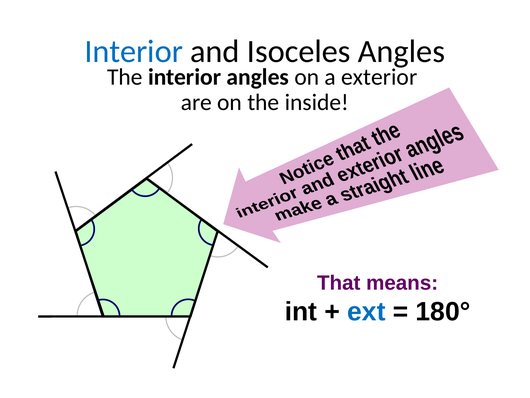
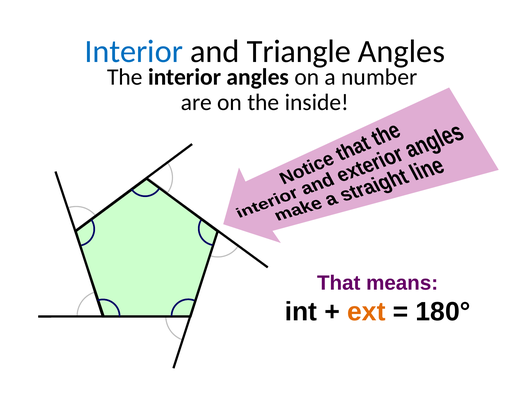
Isoceles: Isoceles -> Triangle (299, 51)
exterior: exterior -> number (379, 77)
ext colour: blue -> orange (366, 311)
